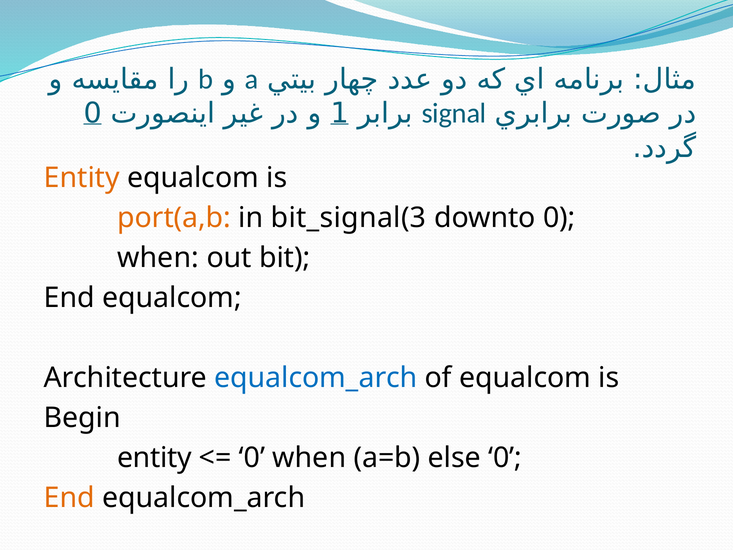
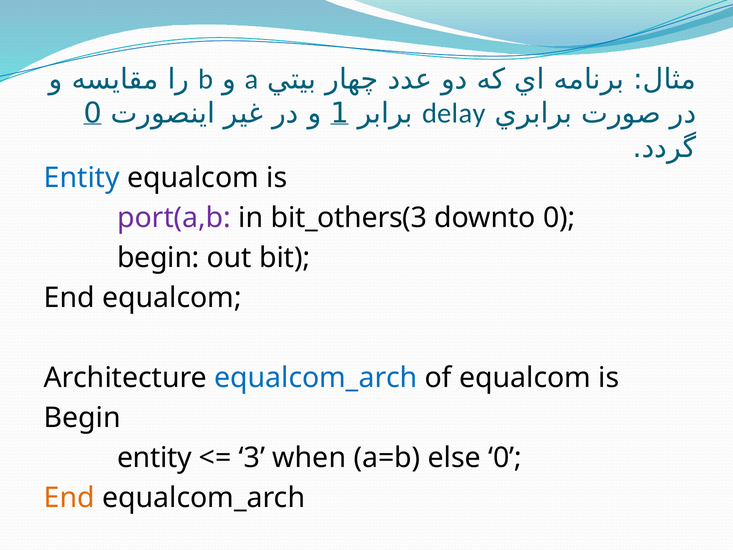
signal: signal -> delay (454, 113)
Entity colour: orange -> blue (82, 178)
port(a,b colour: orange -> purple (174, 218)
bit_signal(3: bit_signal(3 -> bit_others(3 (349, 218)
when: when -> begin (158, 258)
0: 0 -> 3 (252, 457)
